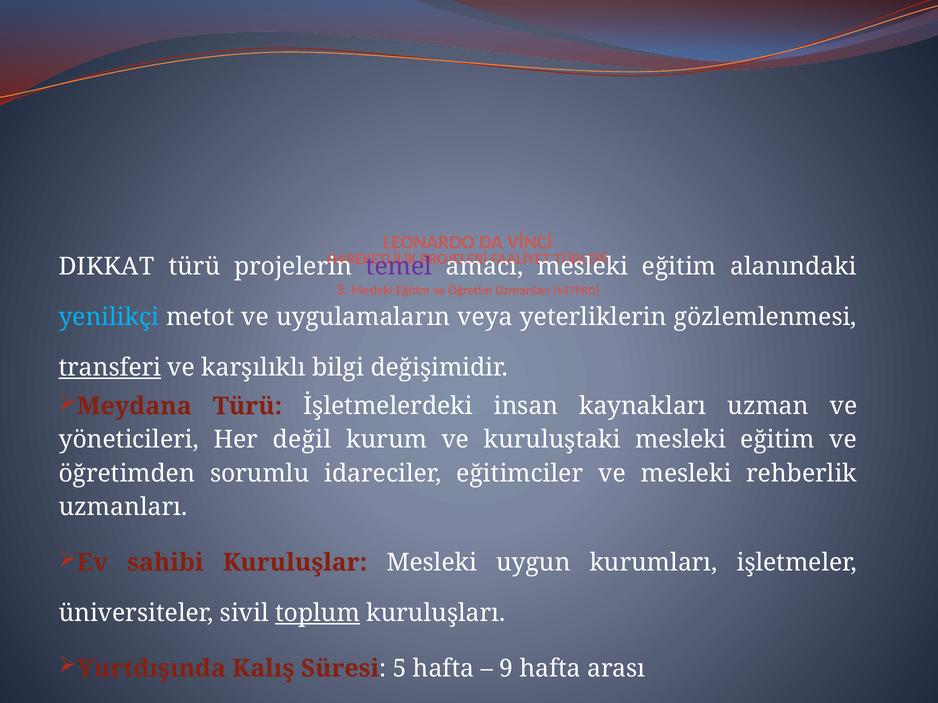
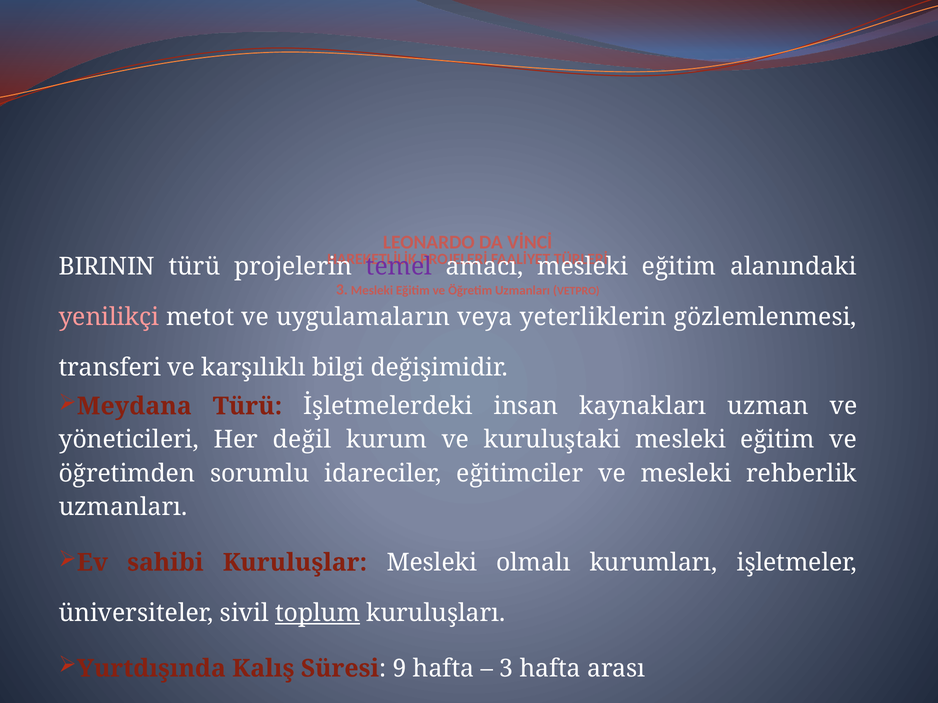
DIKKAT: DIKKAT -> BIRININ (107, 267)
yenilikçi colour: light blue -> pink (109, 317)
transferi underline: present -> none (110, 368)
uygun: uygun -> olmalı (533, 563)
5: 5 -> 9 (400, 669)
9: 9 -> 3 (506, 669)
